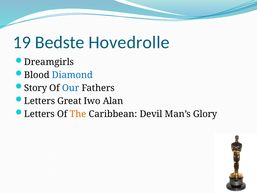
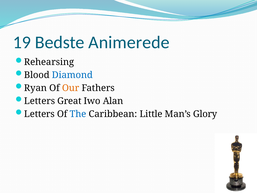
Hovedrolle: Hovedrolle -> Animerede (129, 42)
Dreamgirls: Dreamgirls -> Rehearsing (49, 62)
Story: Story -> Ryan (36, 88)
Our colour: blue -> orange (71, 88)
The colour: orange -> blue (78, 114)
Devil: Devil -> Little (151, 114)
